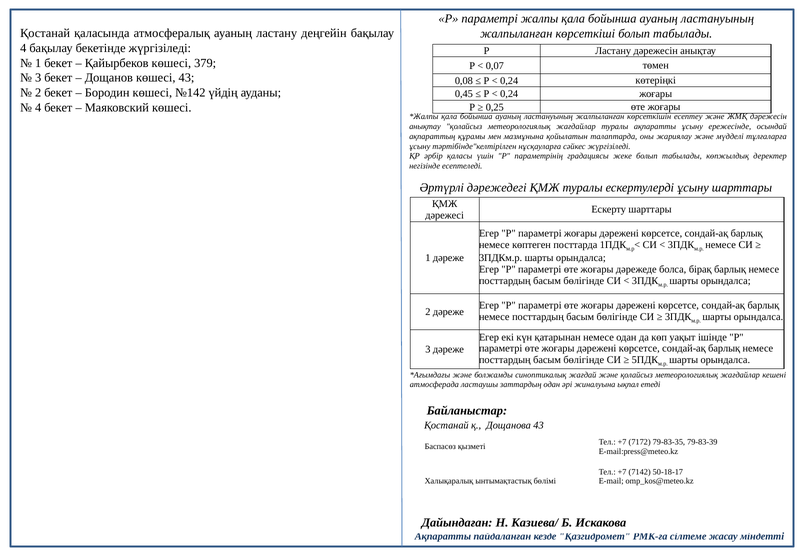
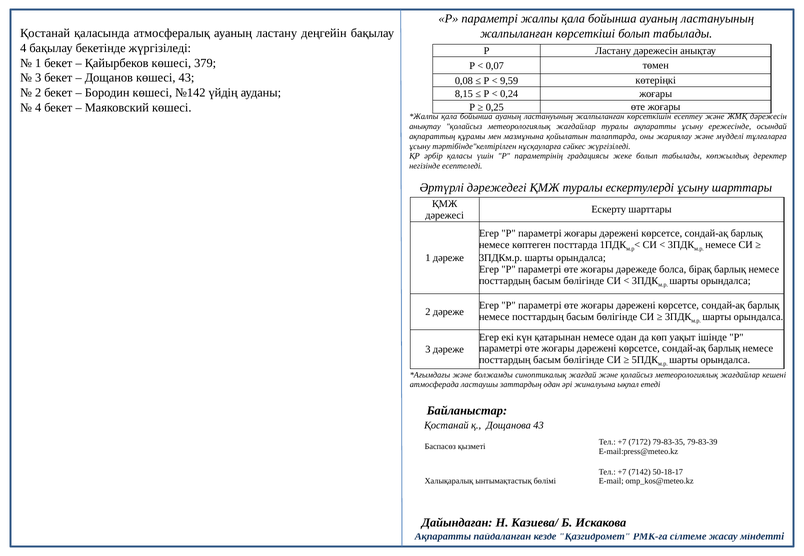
0,24: 0,24 -> 9,59 (509, 81)
0,45: 0,45 -> 8,15 (464, 94)
